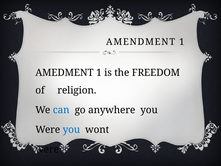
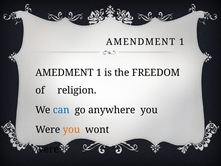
you colour: blue -> orange (71, 129)
